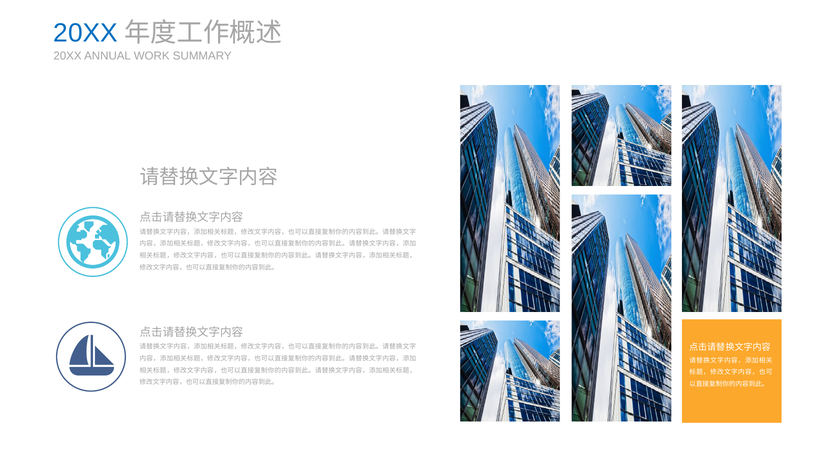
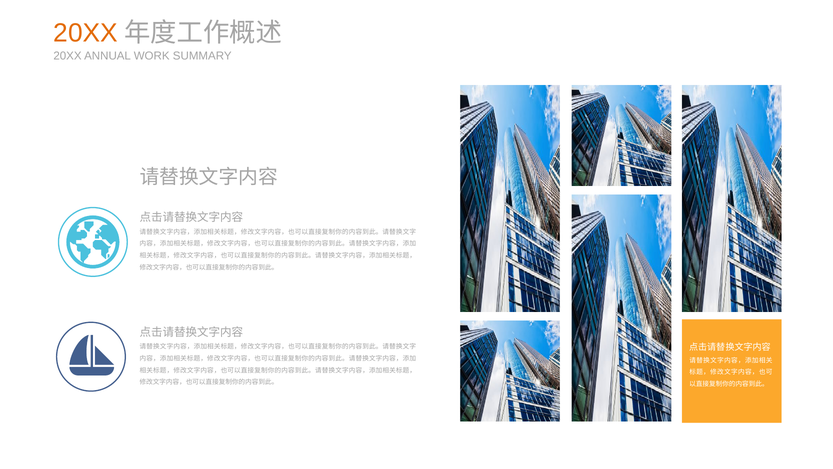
20XX colour: blue -> orange (86, 33)
